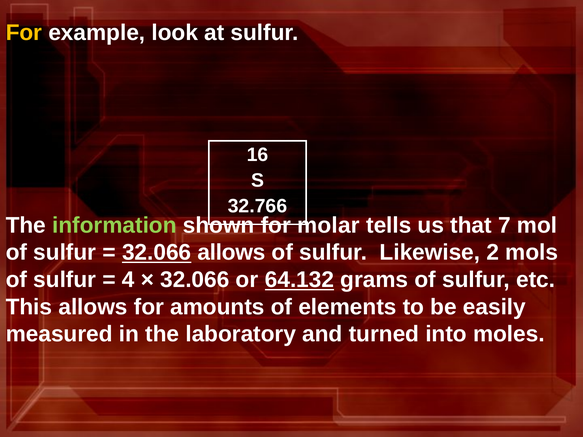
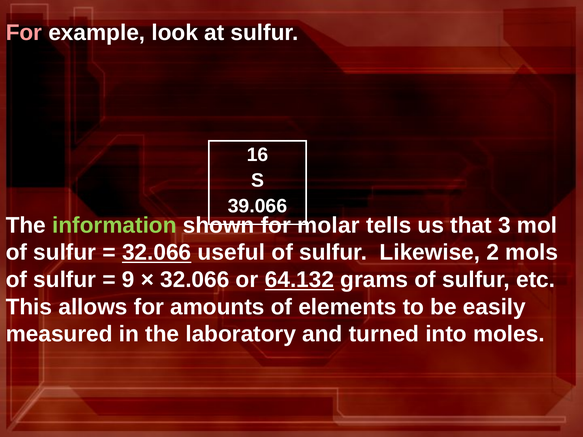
For colour: yellow -> pink (24, 33)
32.766: 32.766 -> 39.066 (258, 206)
7: 7 -> 3 (504, 225)
32.066 allows: allows -> useful (231, 253)
4: 4 -> 9 (128, 280)
